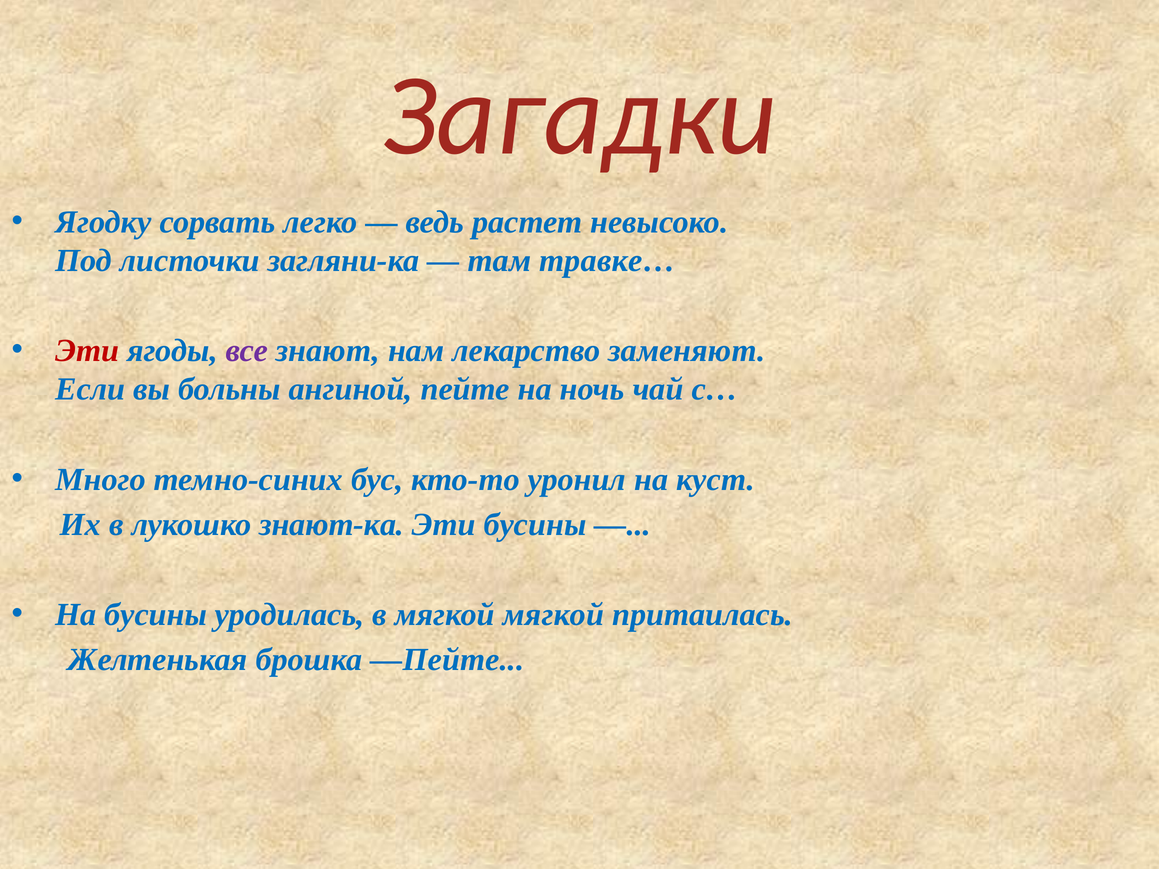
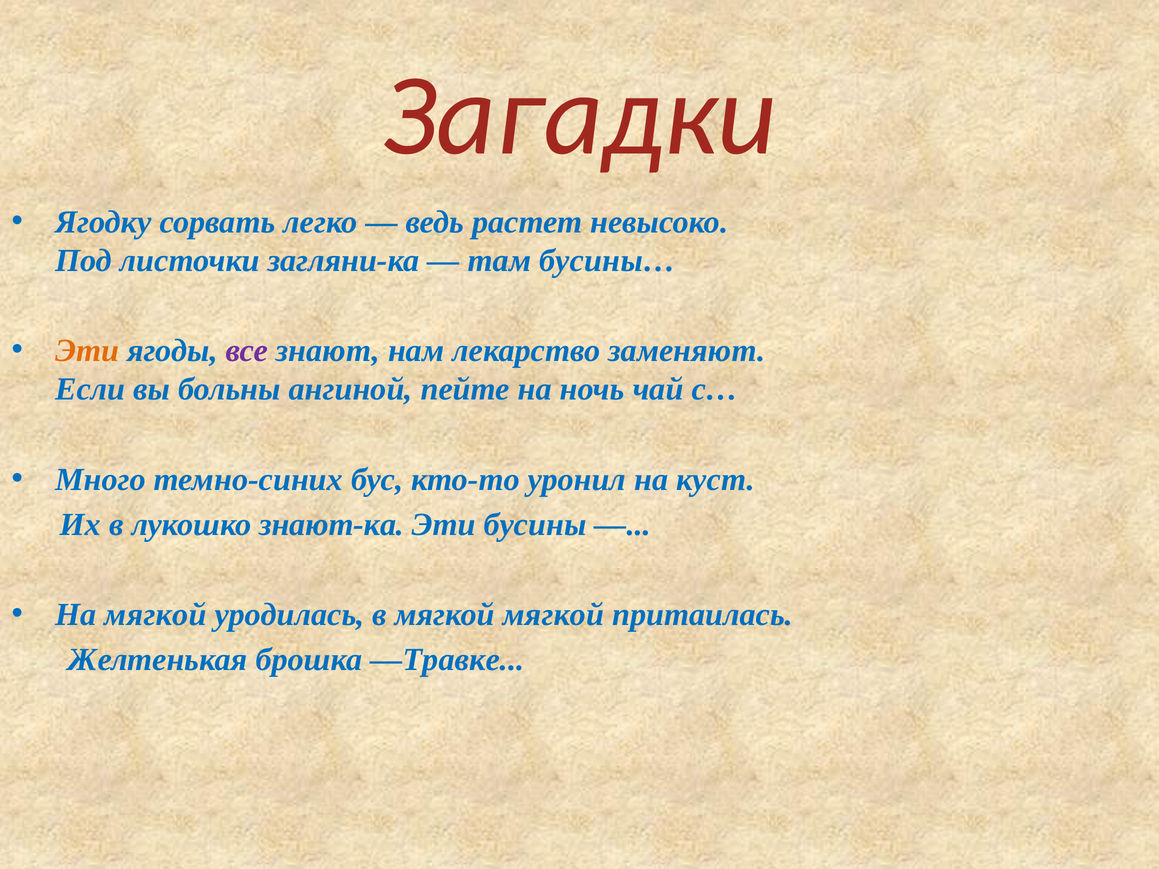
травке…: травке… -> бусины… (607, 261)
Эти colour: red -> orange (87, 351)
На бусины: бусины -> мягкой (155, 615)
—Пейте: —Пейте -> —Травке (447, 660)
